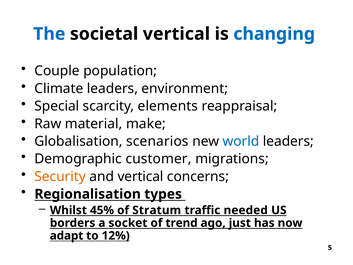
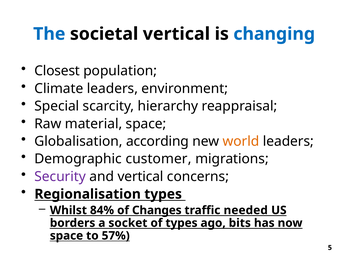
Couple: Couple -> Closest (57, 71)
elements: elements -> hierarchy (168, 106)
material make: make -> space (146, 124)
scenarios: scenarios -> according (158, 141)
world colour: blue -> orange (241, 141)
Security colour: orange -> purple (60, 176)
45%: 45% -> 84% (102, 210)
Stratum: Stratum -> Changes (157, 210)
of trend: trend -> types (182, 223)
just: just -> bits (240, 223)
adapt: adapt -> space (67, 235)
12%: 12% -> 57% (116, 235)
